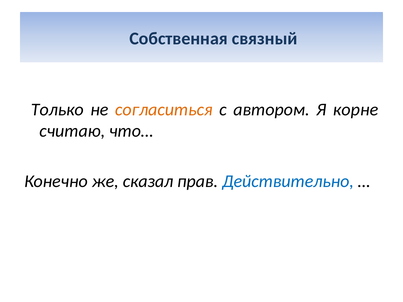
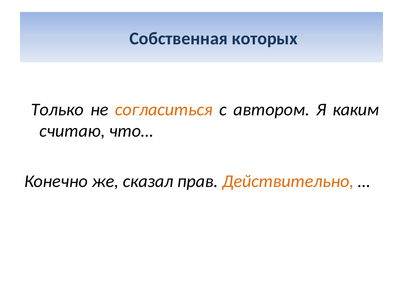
связный: связный -> которых (265, 39)
корне: корне -> каким (356, 110)
Действительно colour: blue -> orange (288, 181)
